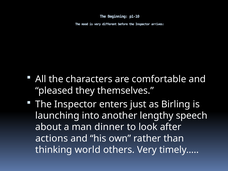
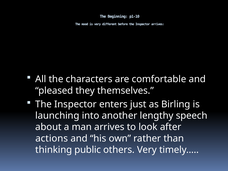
man dinner: dinner -> arrives (109, 127)
world: world -> public (88, 150)
